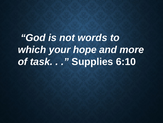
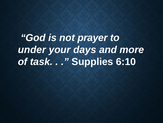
words: words -> prayer (93, 38)
which: which -> under (32, 49)
hope: hope -> days (85, 49)
